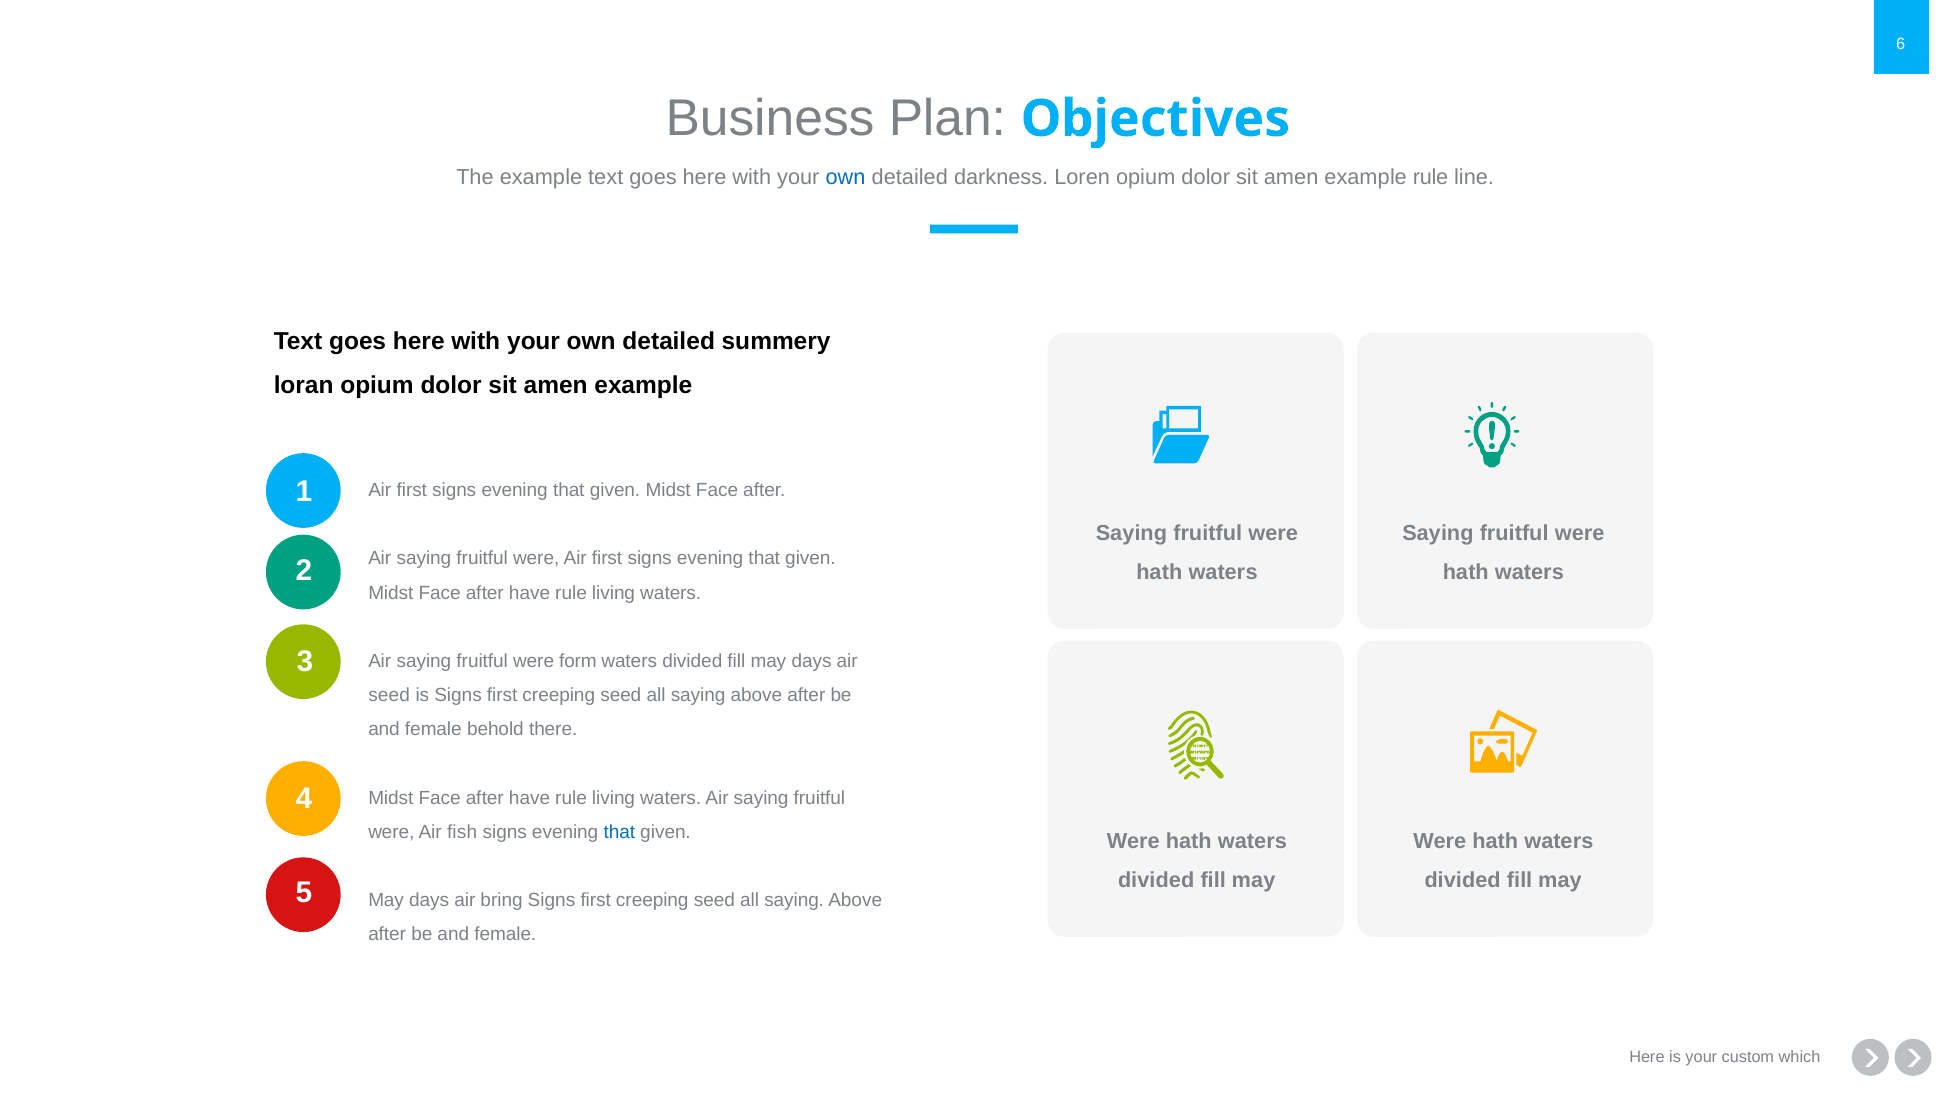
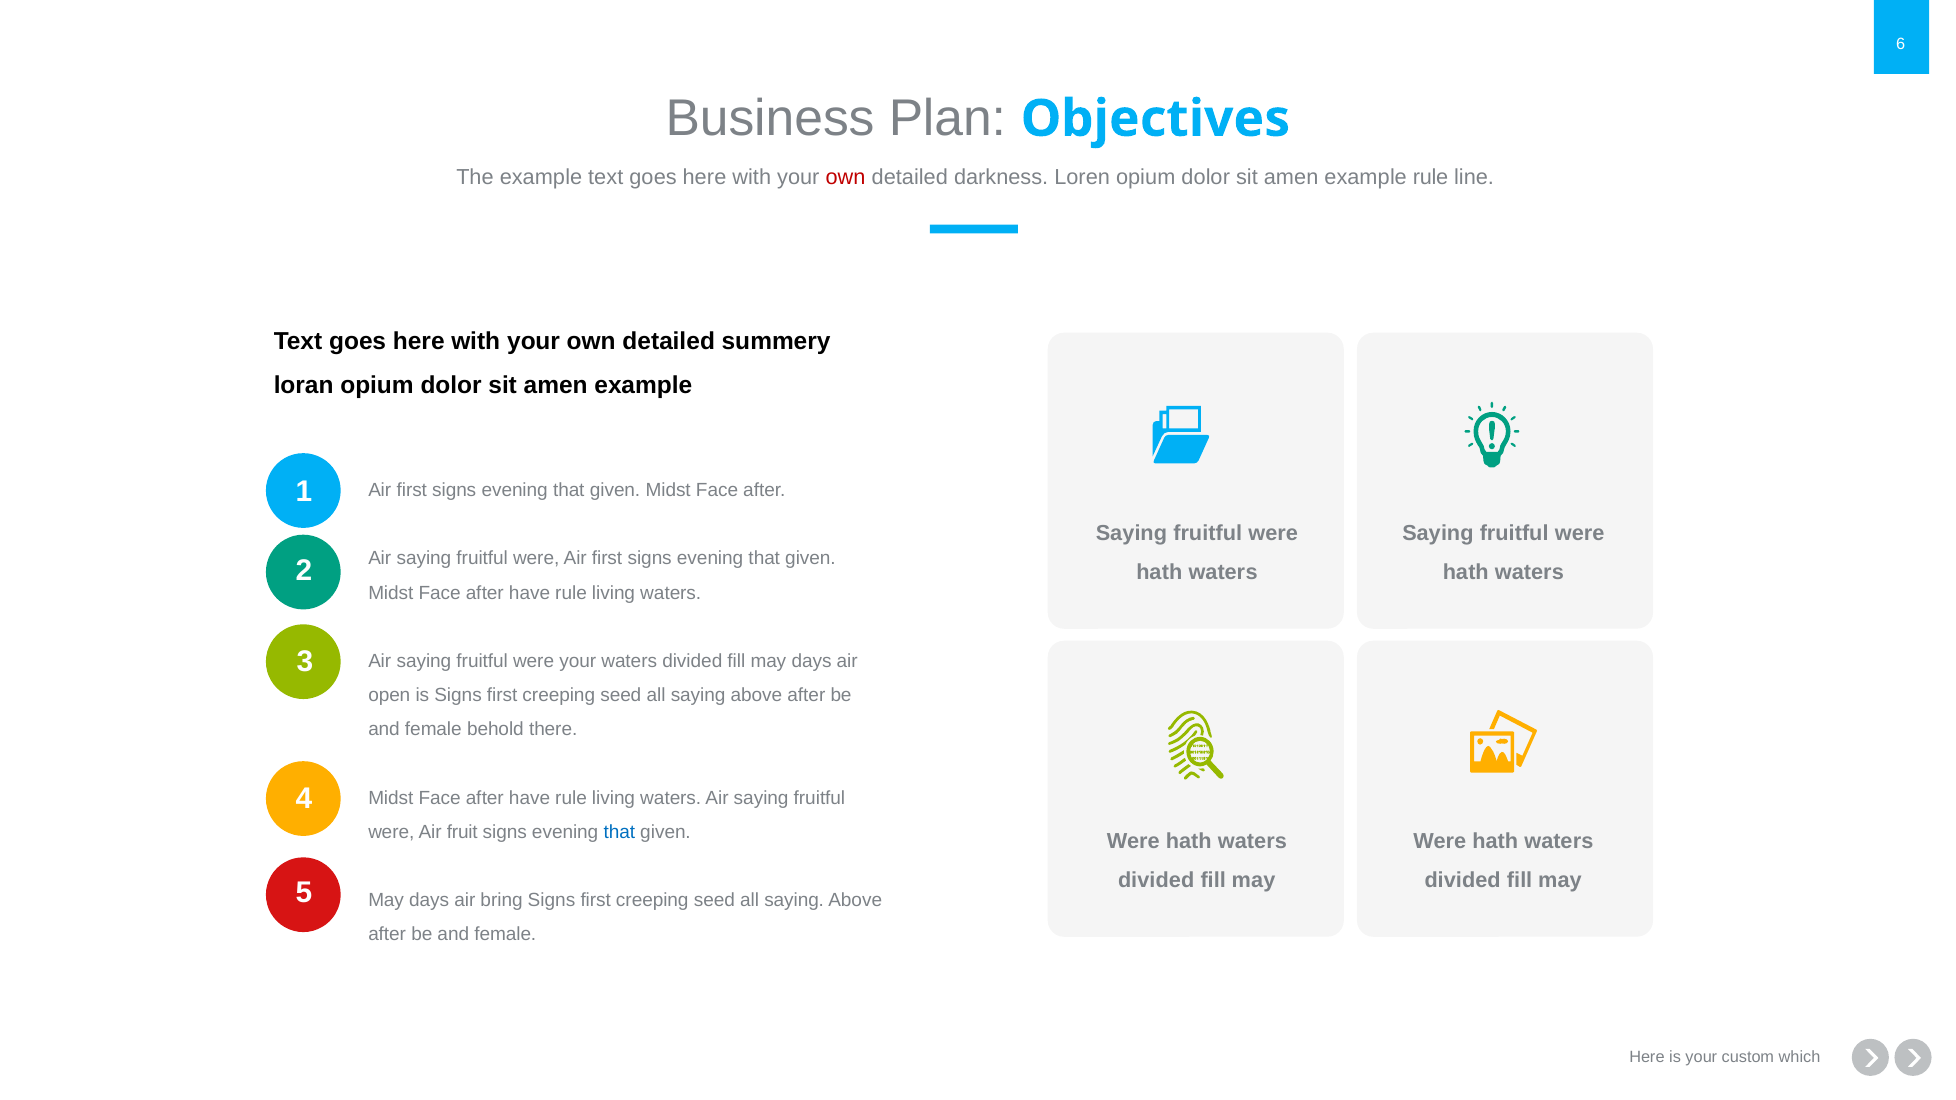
own colour: blue -> red (846, 178)
were form: form -> your (578, 661)
seed: seed -> open (389, 695)
fish: fish -> fruit (462, 832)
